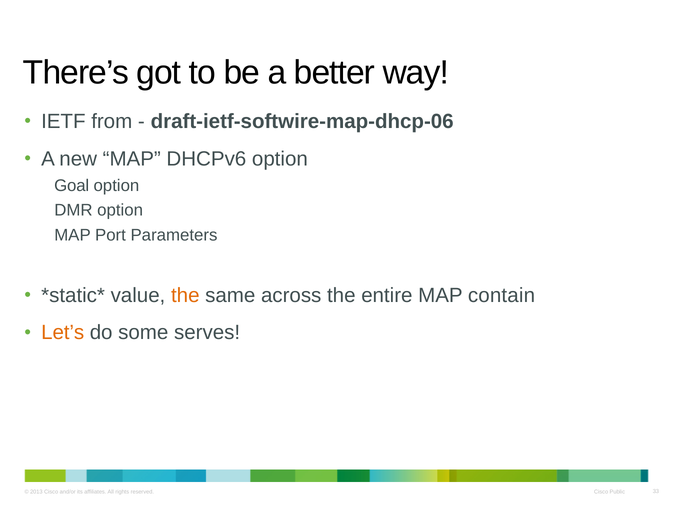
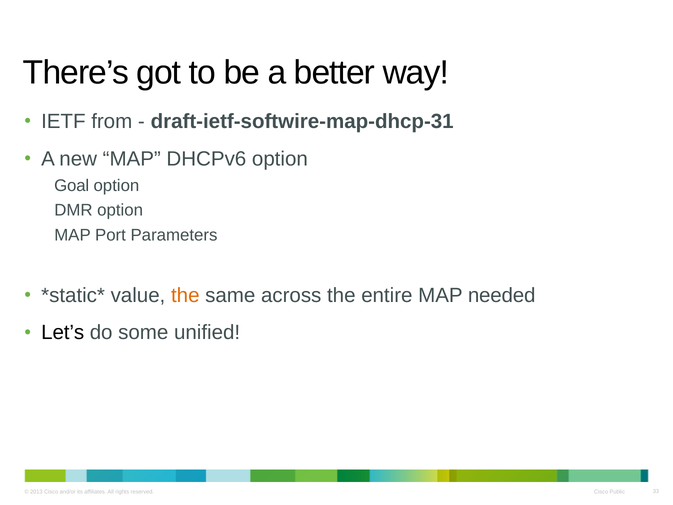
draft-ietf-softwire-map-dhcp-06: draft-ietf-softwire-map-dhcp-06 -> draft-ietf-softwire-map-dhcp-31 (302, 121)
contain: contain -> needed (502, 295)
Let’s colour: orange -> black (63, 332)
serves: serves -> unified (207, 332)
